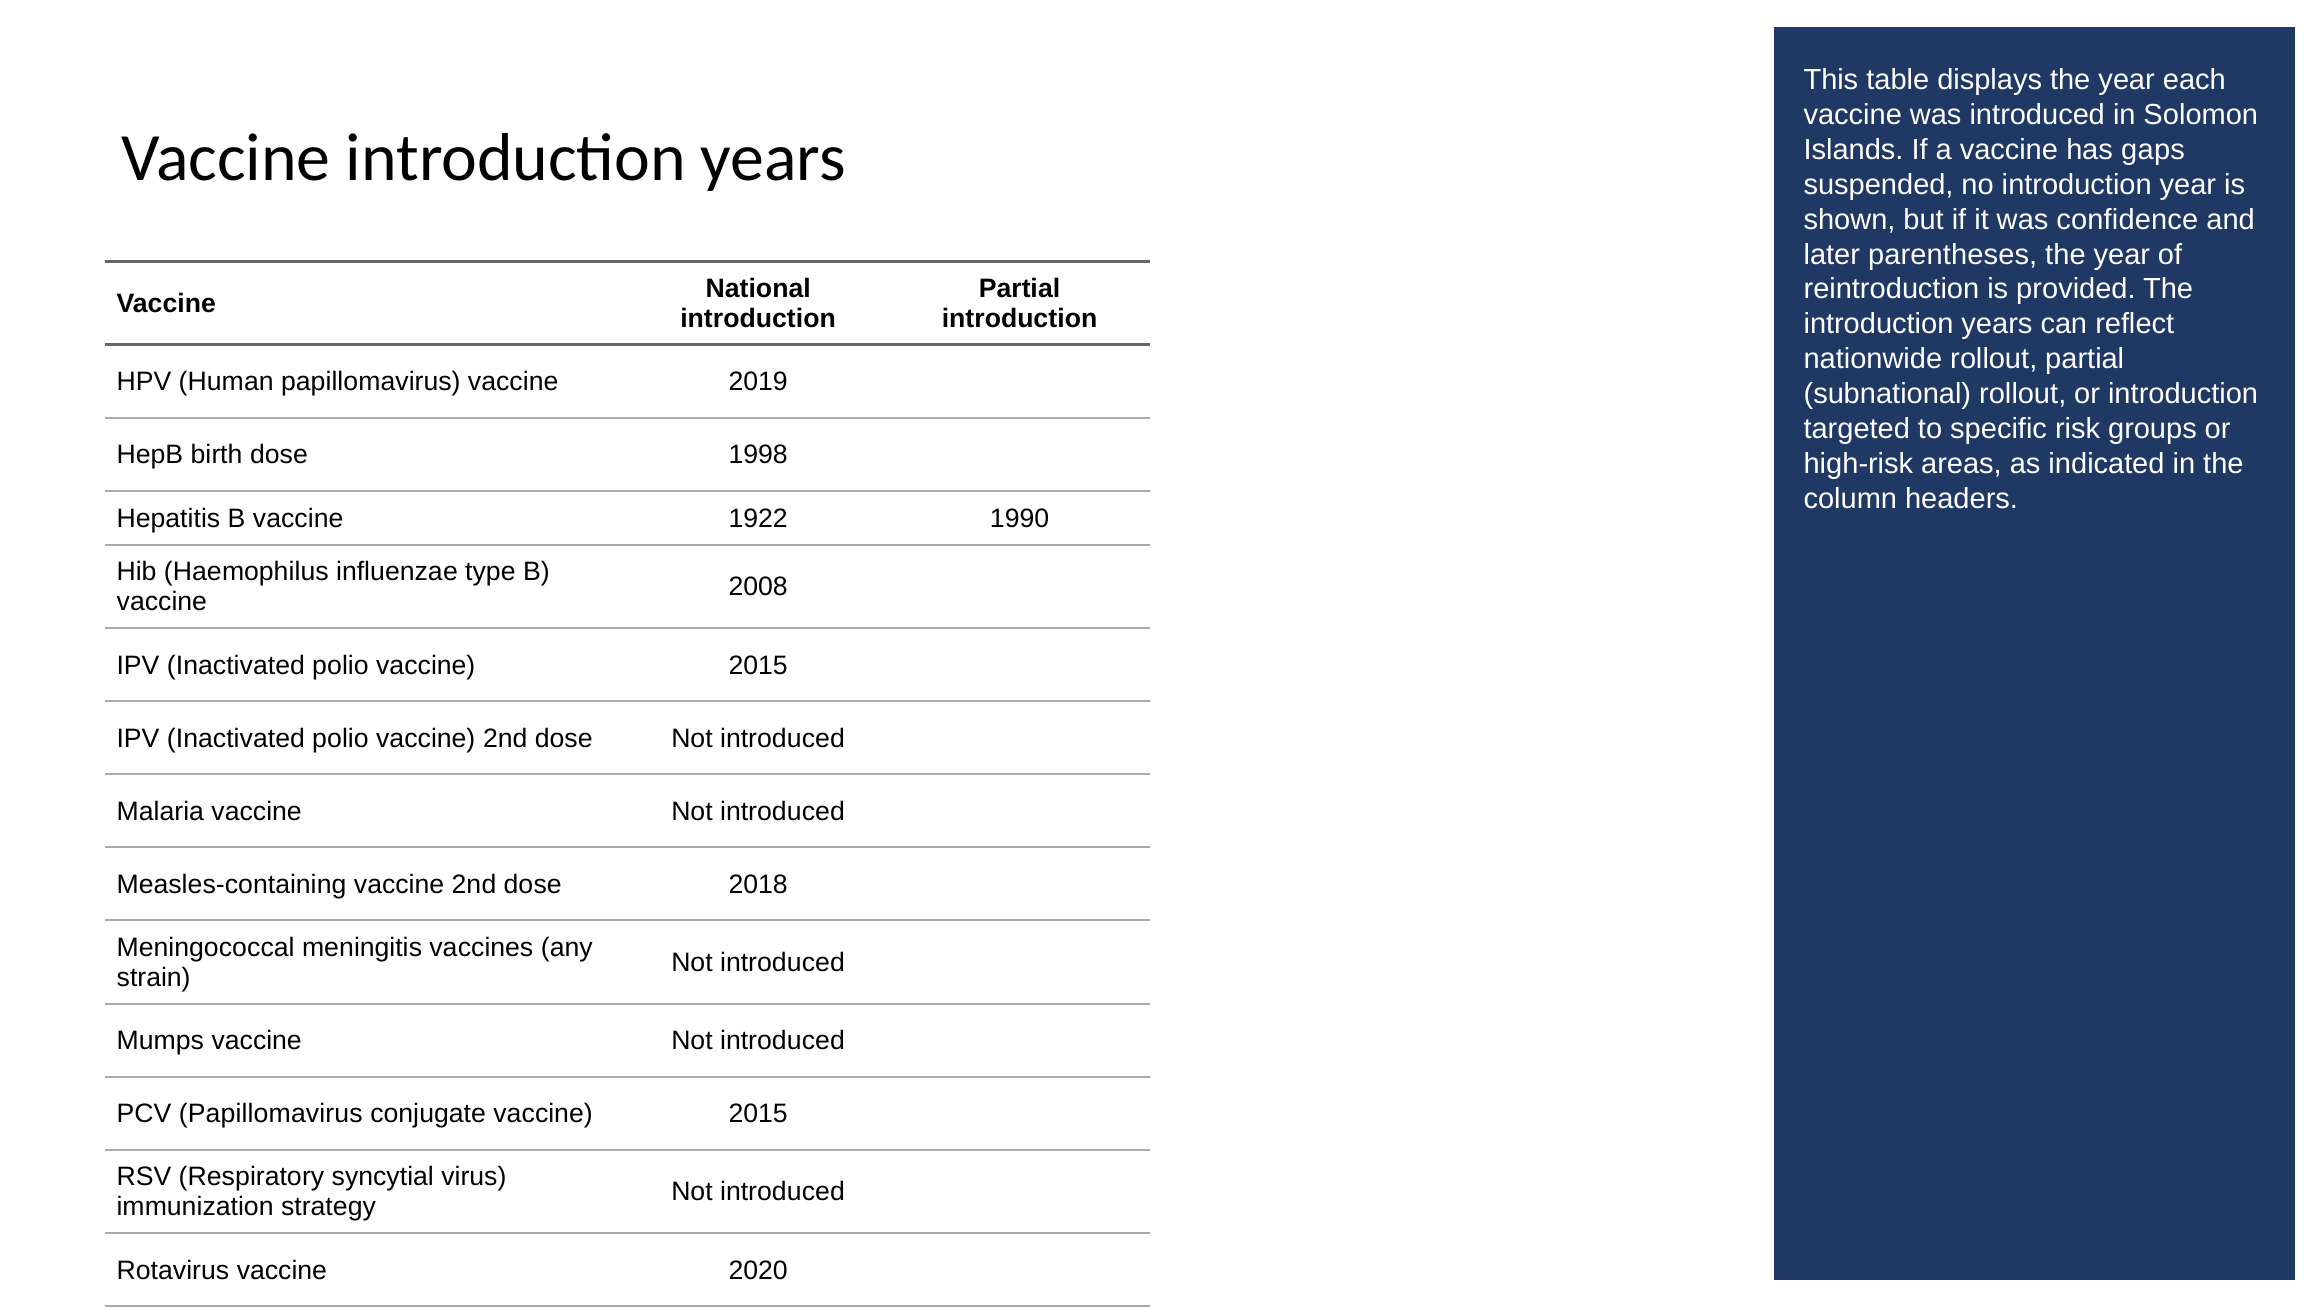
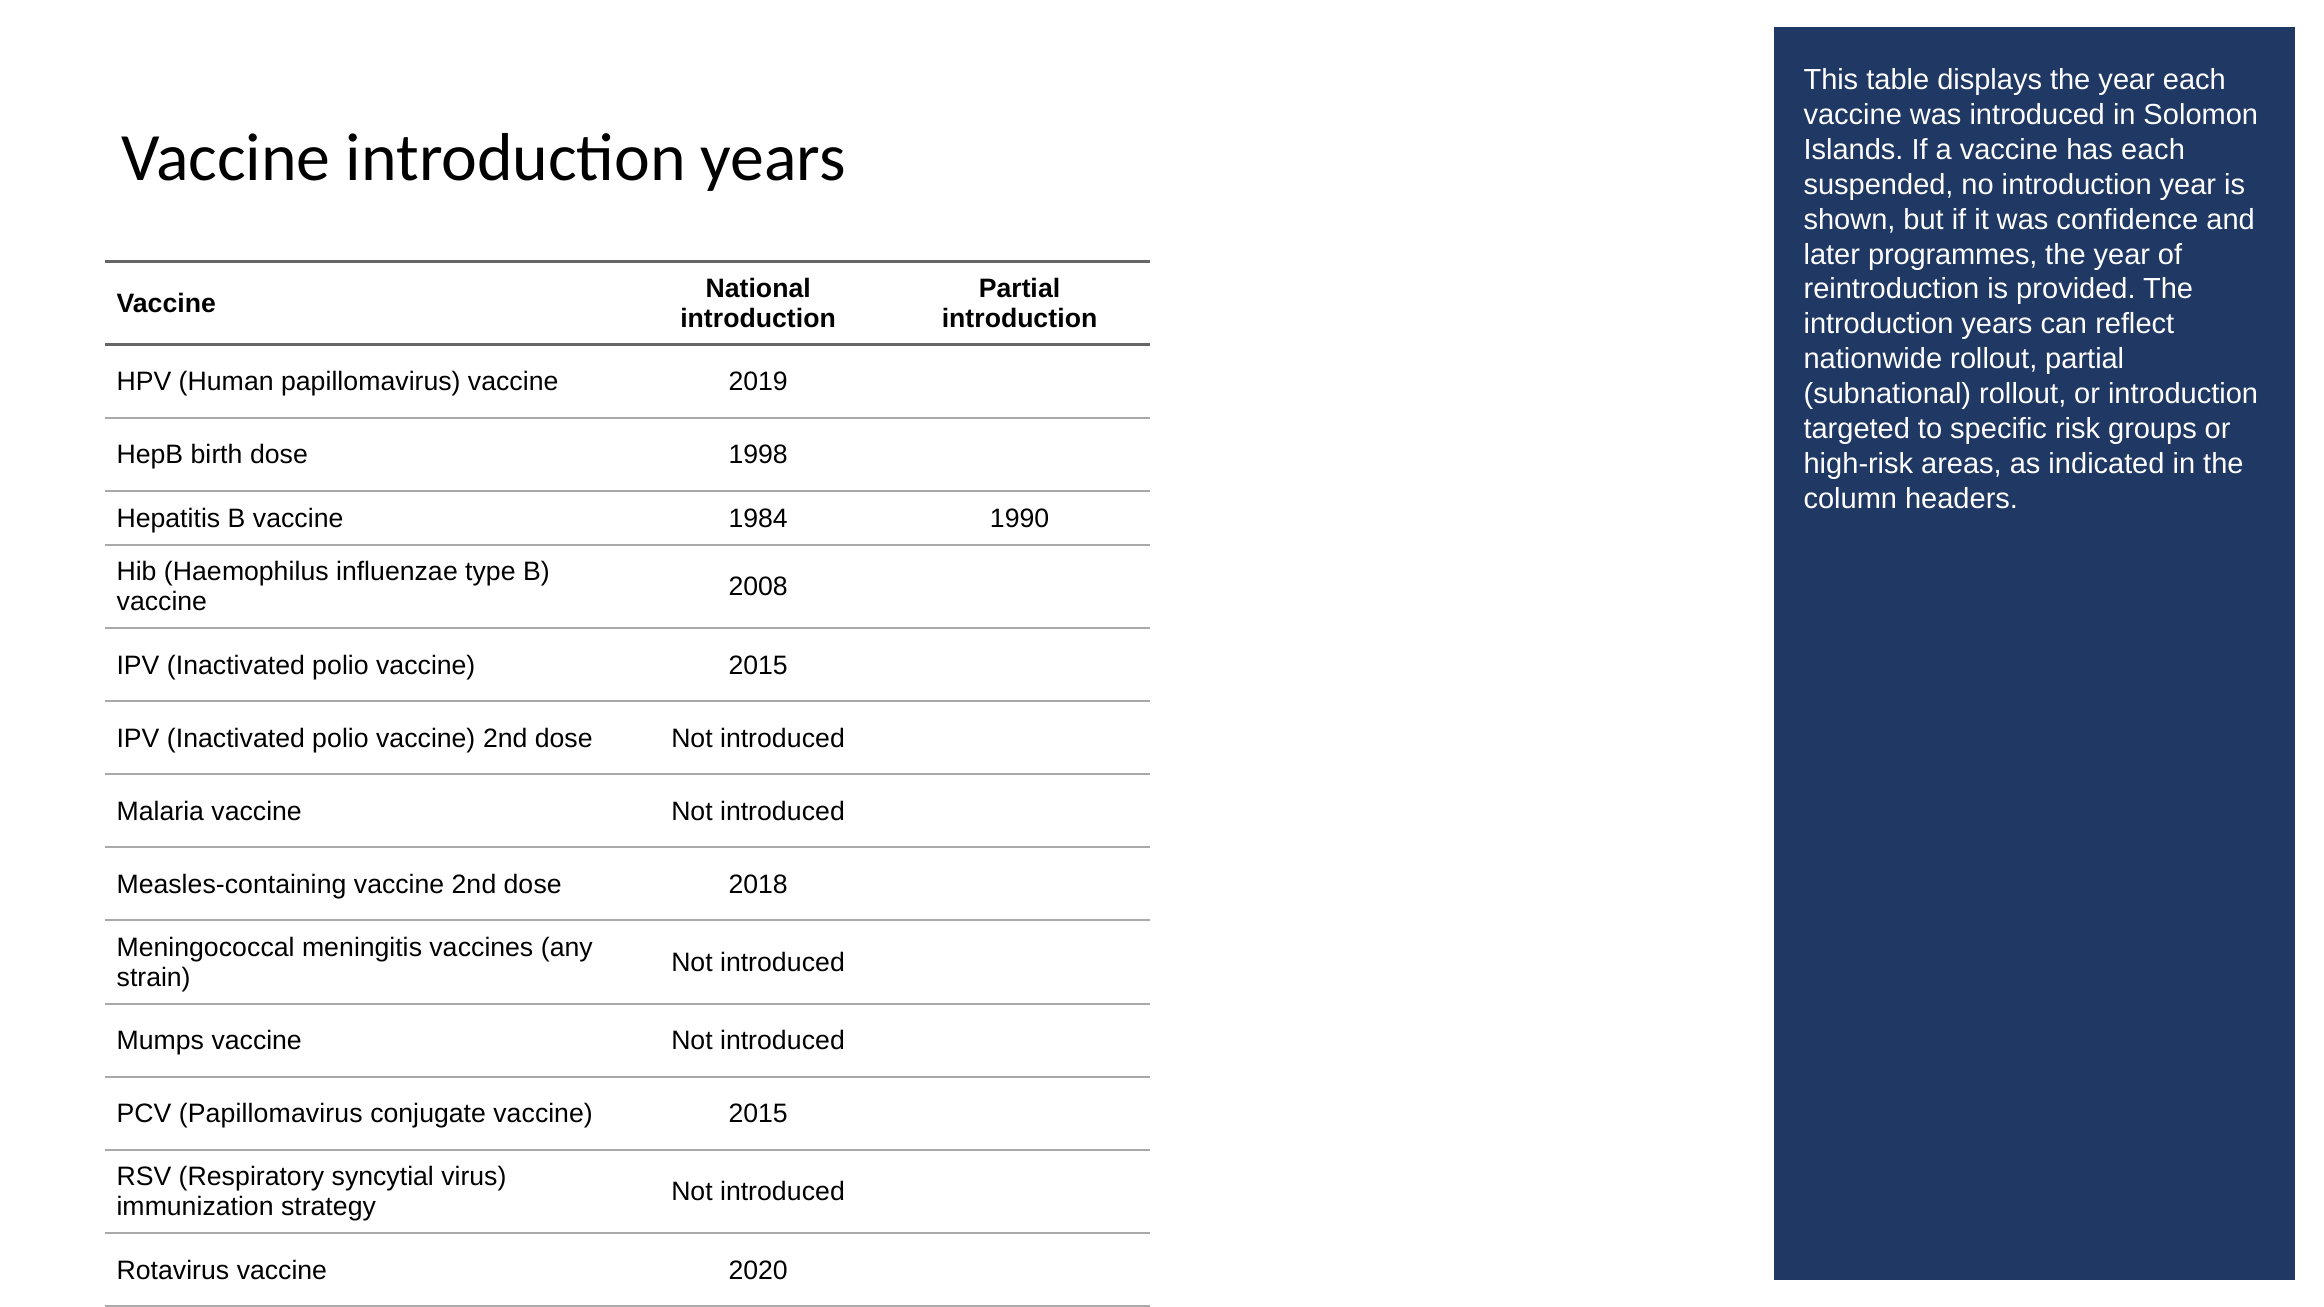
has gaps: gaps -> each (2153, 150)
parentheses: parentheses -> programmes (1953, 255)
1922: 1922 -> 1984 (758, 518)
